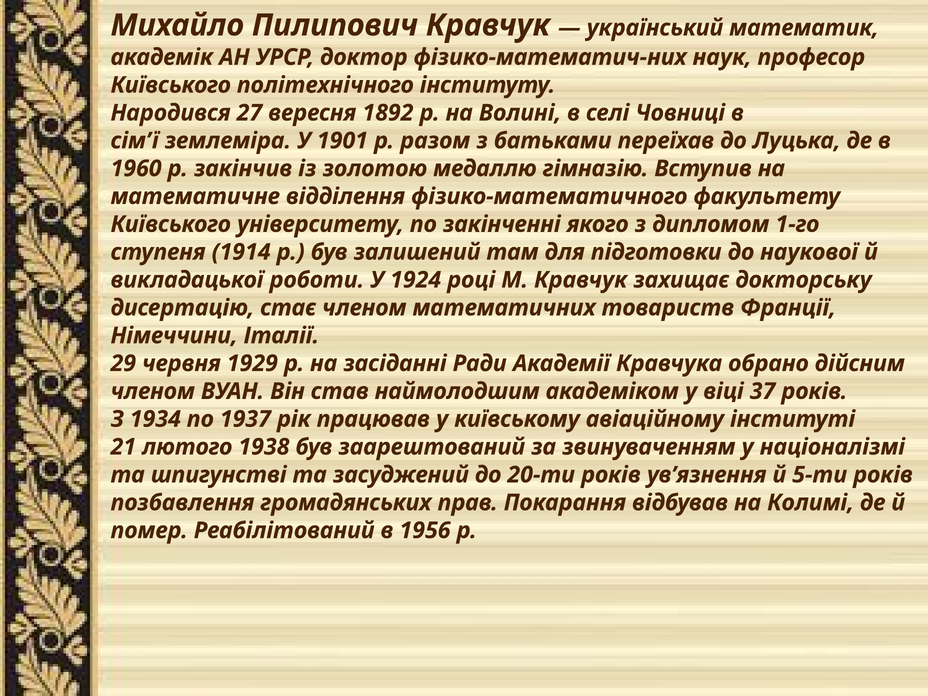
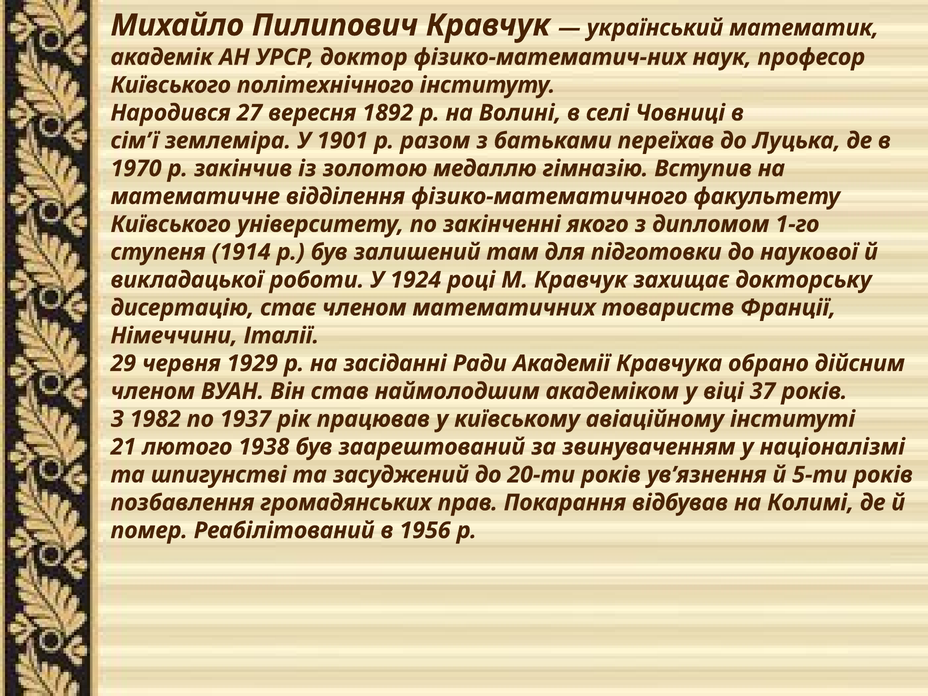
1960: 1960 -> 1970 (136, 169)
1934: 1934 -> 1982 (155, 419)
